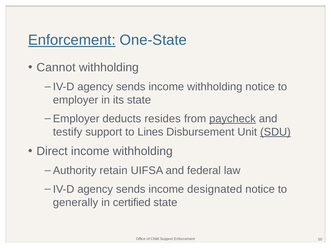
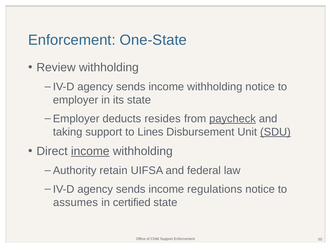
Enforcement underline: present -> none (72, 40)
Cannot: Cannot -> Review (56, 68)
testify: testify -> taking (68, 132)
income underline: none -> present (90, 151)
designated: designated -> regulations (215, 189)
generally: generally -> assumes (76, 203)
